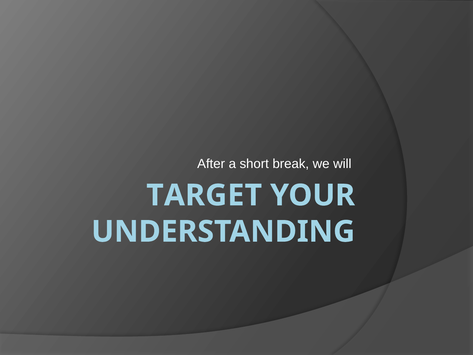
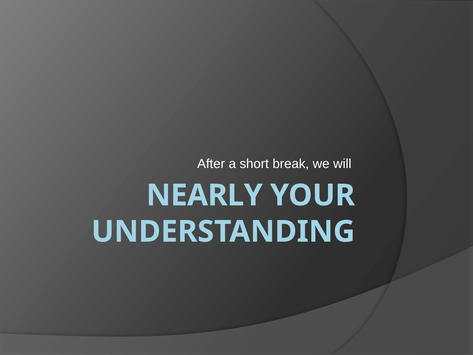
TARGET: TARGET -> NEARLY (204, 195)
